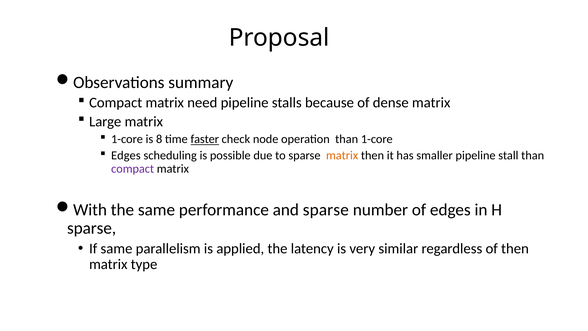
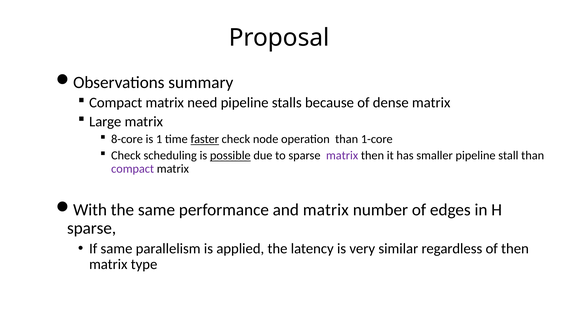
1-core: 1-core -> 8-core (127, 139)
8: 8 -> 1 (159, 139)
Edges: Edges -> Check (126, 155)
possible underline: none -> present (230, 155)
matrix colour: orange -> purple (342, 155)
and sparse: sparse -> matrix (326, 210)
